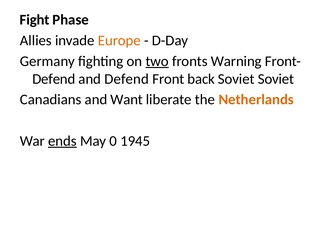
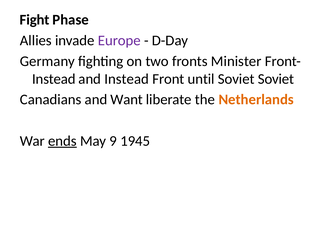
Europe colour: orange -> purple (119, 41)
two underline: present -> none (157, 61)
Warning: Warning -> Minister (236, 61)
Defend: Defend -> Instead (54, 79)
and Defend: Defend -> Instead (127, 79)
back: back -> until (201, 79)
0: 0 -> 9 (113, 141)
